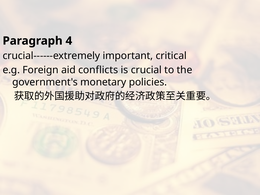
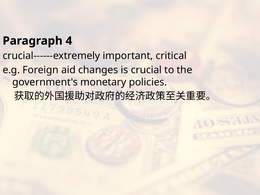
conflicts: conflicts -> changes (98, 70)
